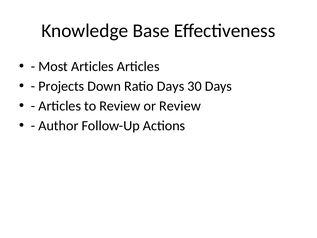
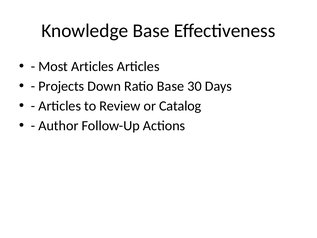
Ratio Days: Days -> Base (171, 86)
or Review: Review -> Catalog (180, 106)
